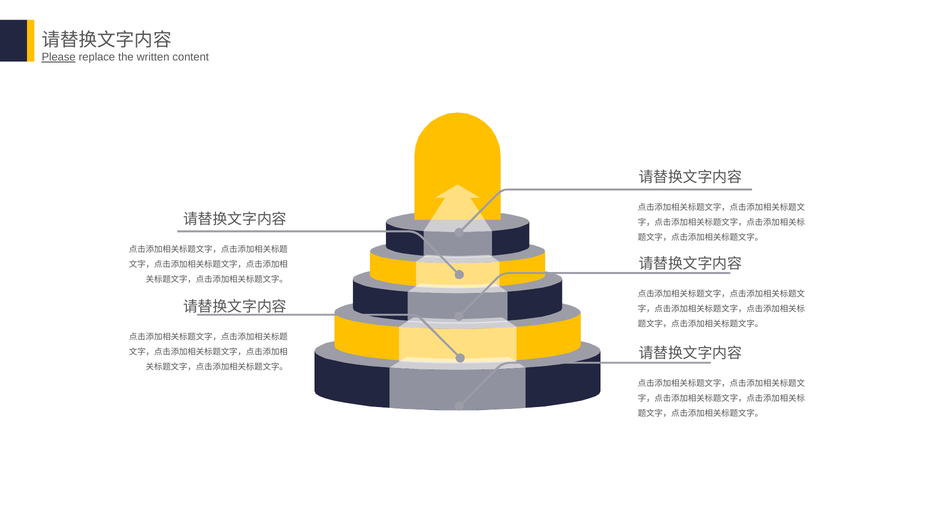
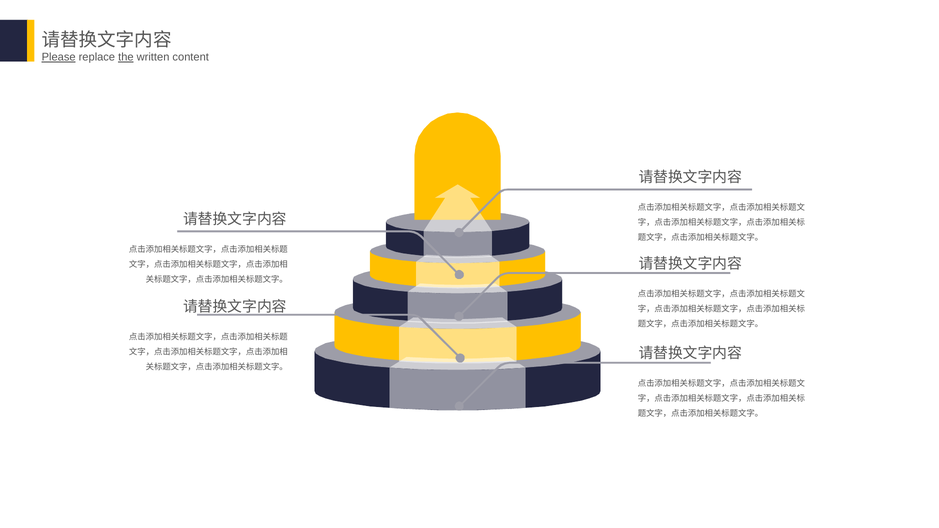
the underline: none -> present (126, 57)
